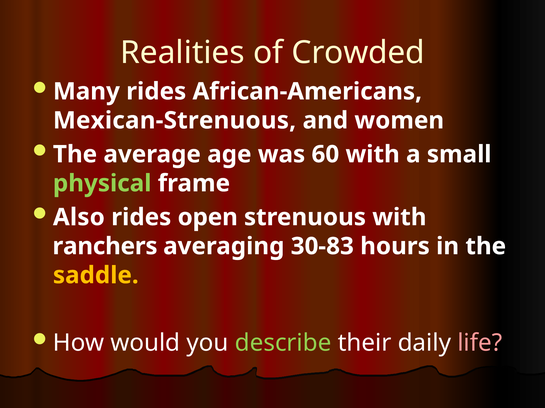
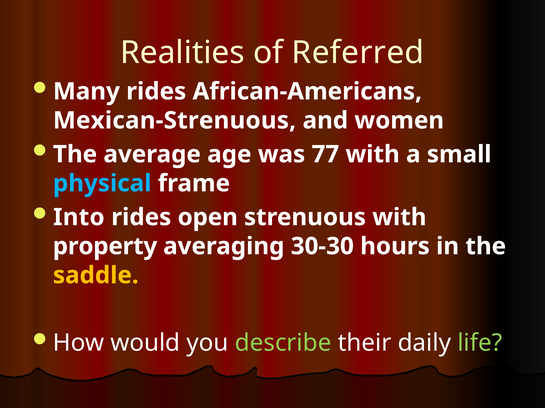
Crowded: Crowded -> Referred (358, 53)
60: 60 -> 77 (325, 155)
physical colour: light green -> light blue (102, 184)
Also: Also -> Into (79, 218)
ranchers: ranchers -> property (105, 247)
30-83: 30-83 -> 30-30 (322, 247)
life colour: pink -> light green (480, 344)
